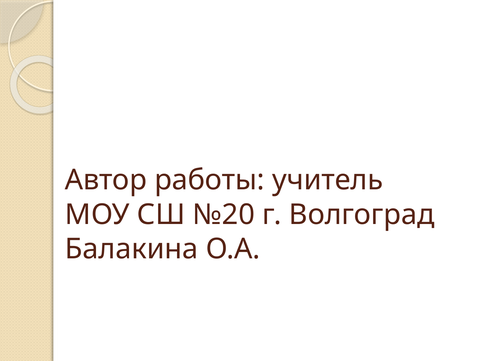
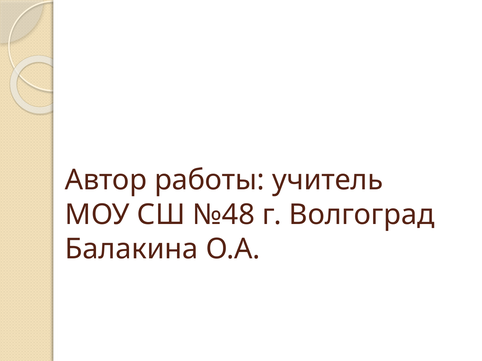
№20: №20 -> №48 (224, 215)
